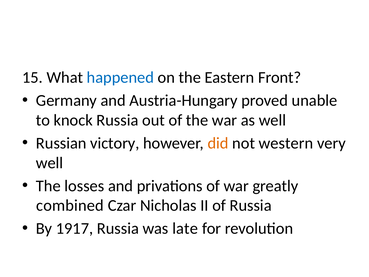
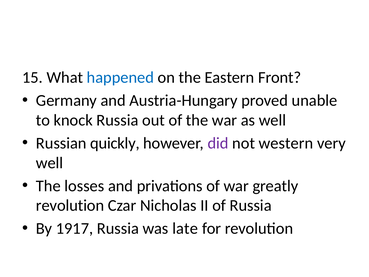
victory: victory -> quickly (115, 143)
did colour: orange -> purple (218, 143)
combined: combined -> revolution (70, 205)
